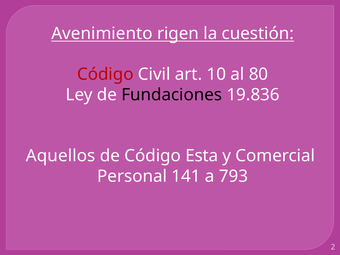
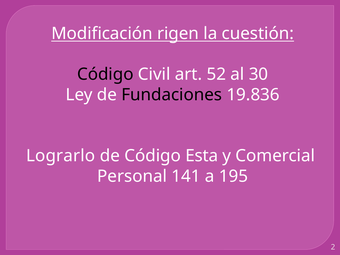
Avenimiento: Avenimiento -> Modificación (102, 33)
Código colour: red -> black (105, 74)
10: 10 -> 52 (216, 74)
80: 80 -> 30 (259, 74)
Aquellos: Aquellos -> Lograrlo (61, 156)
793: 793 -> 195 (233, 176)
